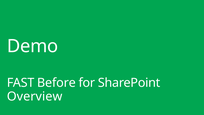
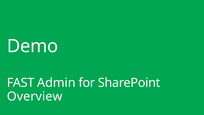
Before: Before -> Admin (56, 83)
